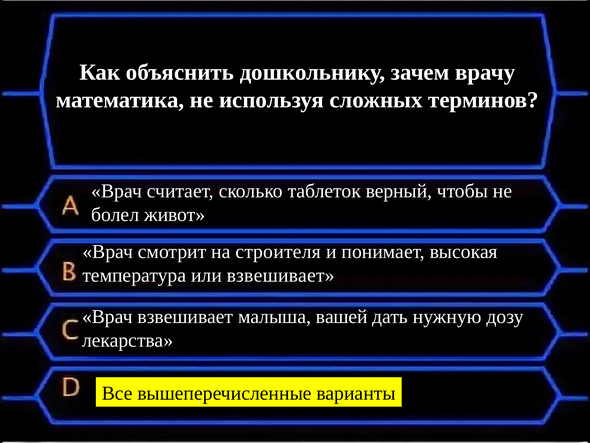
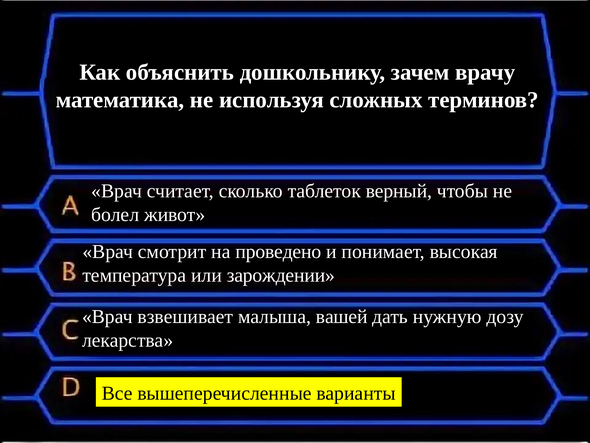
строителя: строителя -> проведено (278, 252)
или взвешивает: взвешивает -> зарождении (281, 275)
